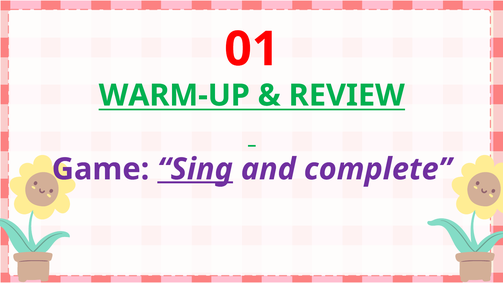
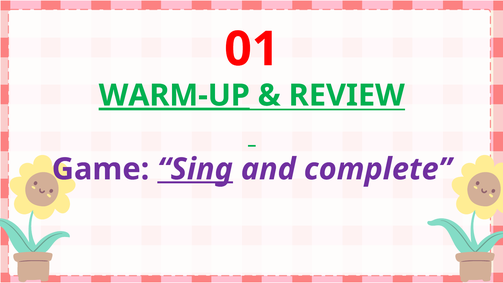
WARM-UP underline: none -> present (174, 95)
